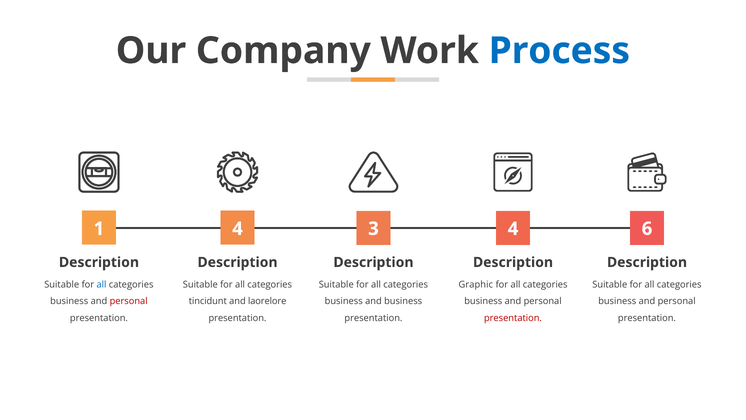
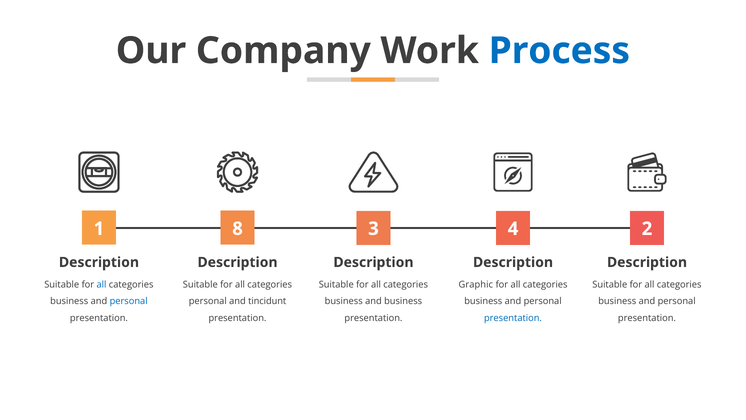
1 4: 4 -> 8 (238, 229)
6: 6 -> 2 (647, 229)
personal colour: red -> blue (129, 301)
tincidunt: tincidunt -> personal (208, 301)
laorelore: laorelore -> tincidunt (267, 301)
presentation colour: red -> blue (513, 318)
